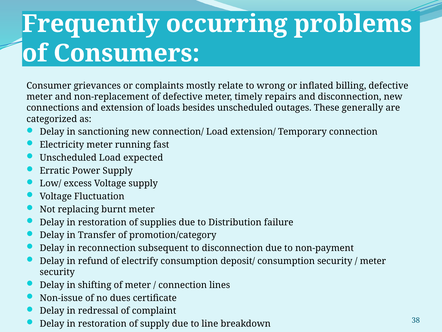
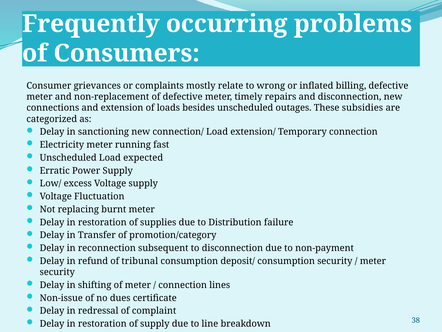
generally: generally -> subsidies (362, 108)
electrify: electrify -> tribunal (140, 261)
